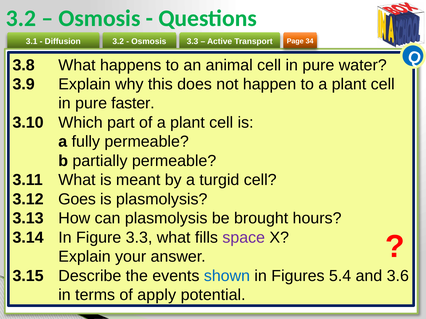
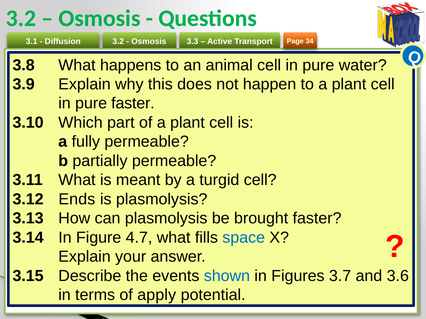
Goes: Goes -> Ends (77, 199)
brought hours: hours -> faster (317, 219)
Figure 3.3: 3.3 -> 4.7 (139, 238)
space colour: purple -> blue (244, 238)
5.4: 5.4 -> 3.7 (340, 276)
